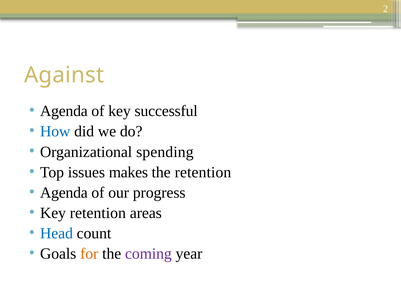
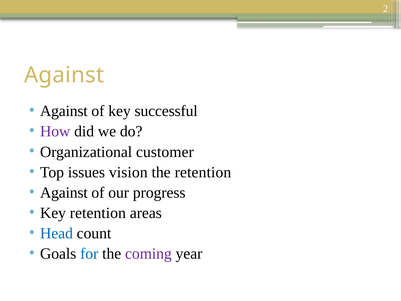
Agenda: Agenda -> Against (64, 111)
How colour: blue -> purple (55, 131)
spending: spending -> customer (165, 152)
makes: makes -> vision (128, 172)
Agenda: Agenda -> Against (64, 192)
for colour: orange -> blue (89, 253)
